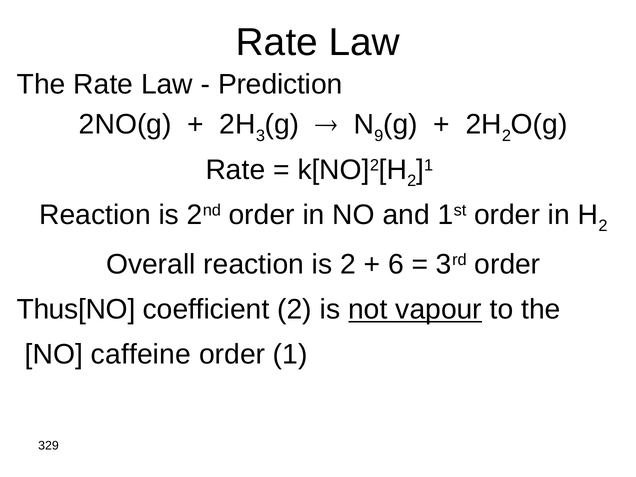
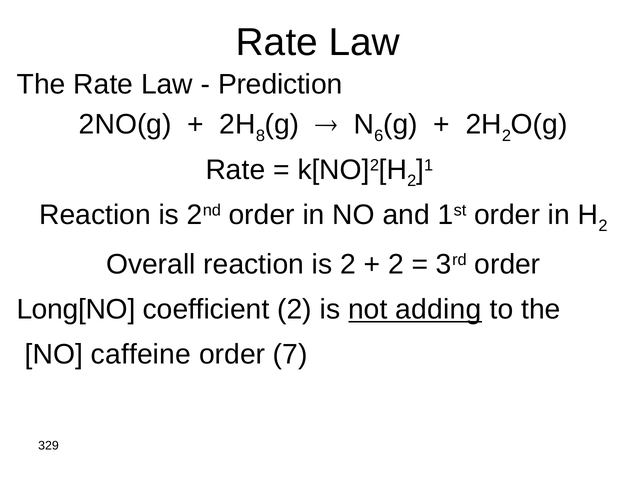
3: 3 -> 8 (260, 136)
9: 9 -> 6 (379, 136)
6: 6 -> 2 (396, 264)
Thus[NO: Thus[NO -> Long[NO (76, 309)
vapour: vapour -> adding (439, 309)
1: 1 -> 7 (290, 355)
